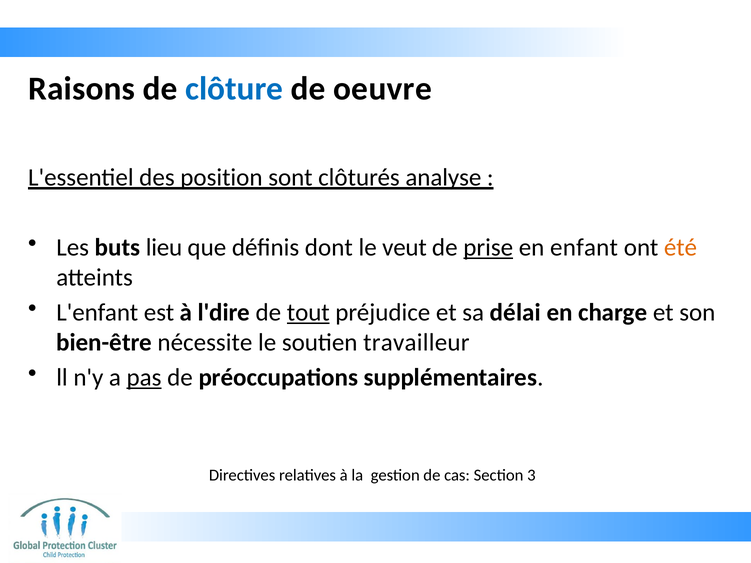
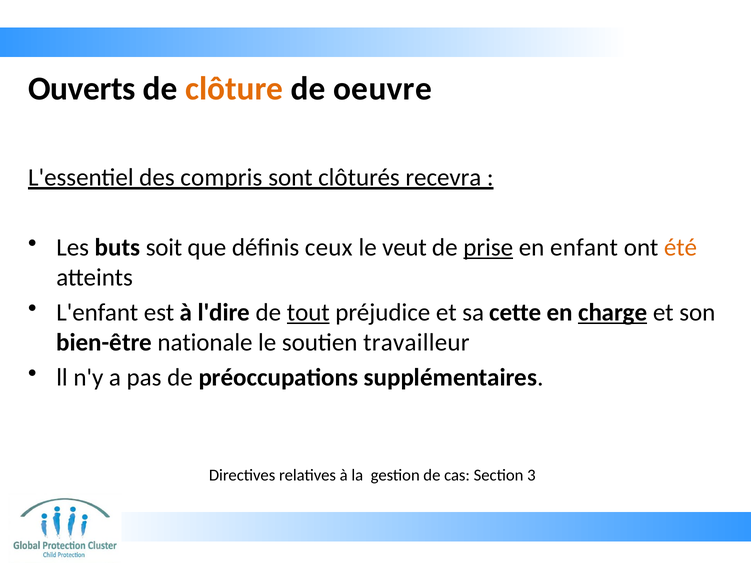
Raisons: Raisons -> Ouverts (82, 89)
clôture colour: blue -> orange (234, 89)
position: position -> compris (221, 177)
analyse: analyse -> recevra (443, 177)
lieu: lieu -> soit (164, 248)
dont: dont -> ceux (329, 248)
délai: délai -> cette (515, 313)
charge underline: none -> present (613, 313)
nécessite: nécessite -> nationale (205, 343)
pas underline: present -> none (144, 378)
